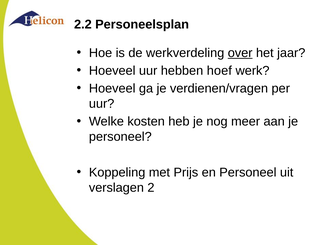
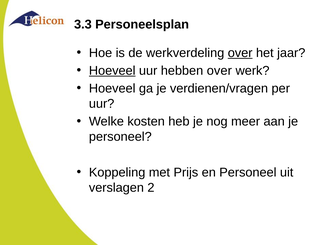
2.2: 2.2 -> 3.3 (83, 24)
Hoeveel underline: none -> present (112, 71)
hebben hoef: hoef -> over (219, 71)
